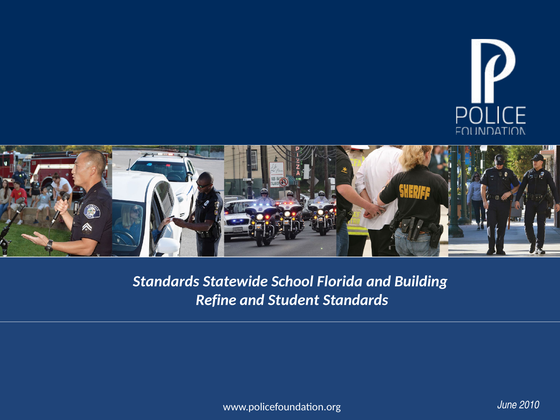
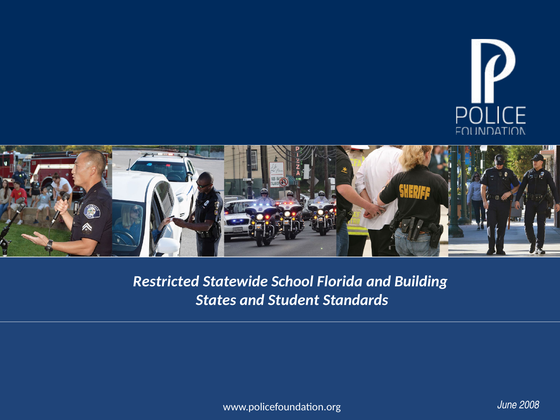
Standards: Standards -> Restricted (166, 281)
Refine: Refine -> States (216, 300)
2010: 2010 -> 2008 (529, 405)
